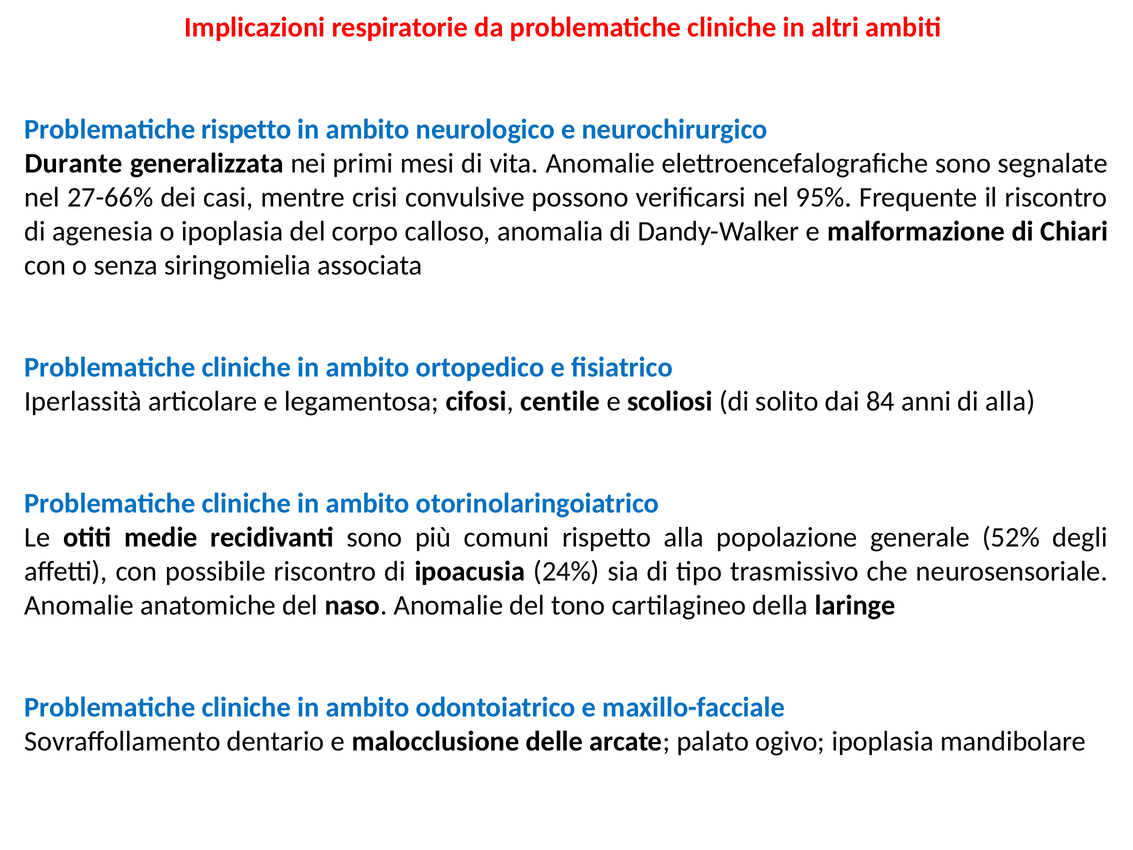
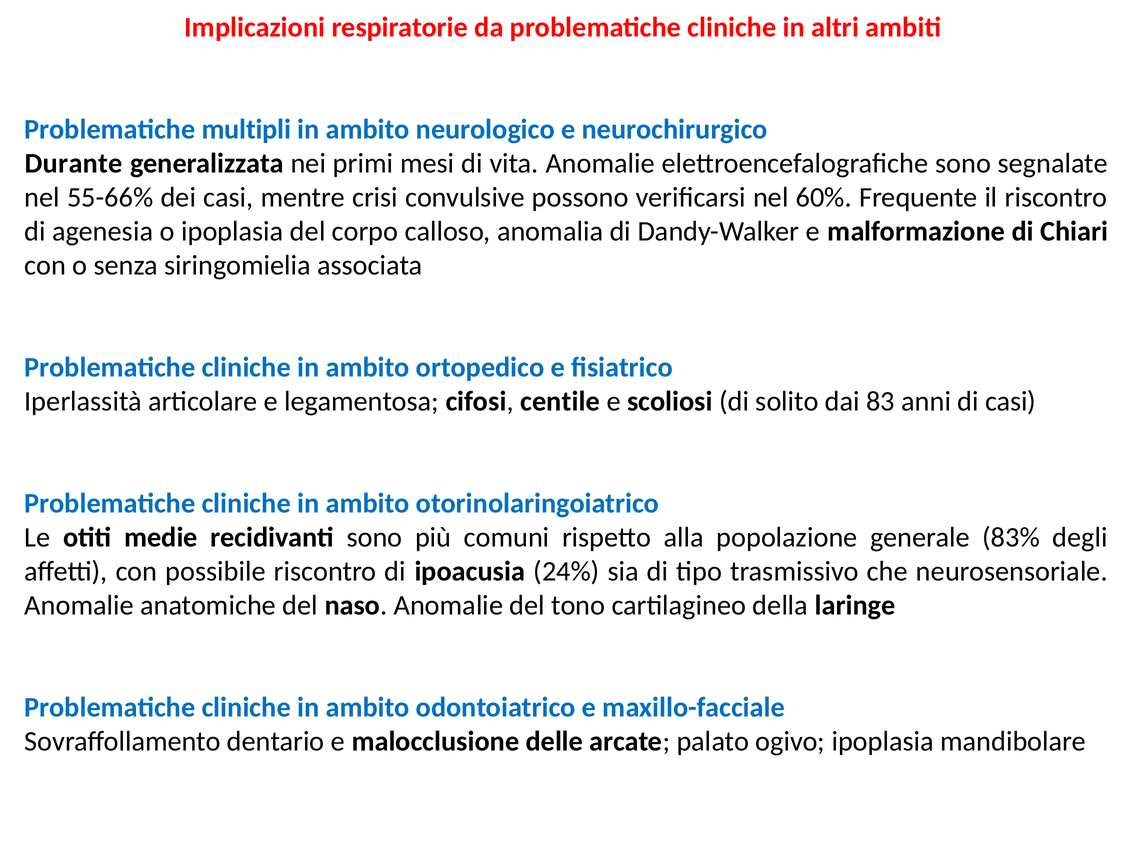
Problematiche rispetto: rispetto -> multipli (246, 129)
27-66%: 27-66% -> 55-66% (110, 197)
95%: 95% -> 60% (824, 197)
84: 84 -> 83 (880, 401)
di alla: alla -> casi (1010, 401)
52%: 52% -> 83% (1011, 537)
